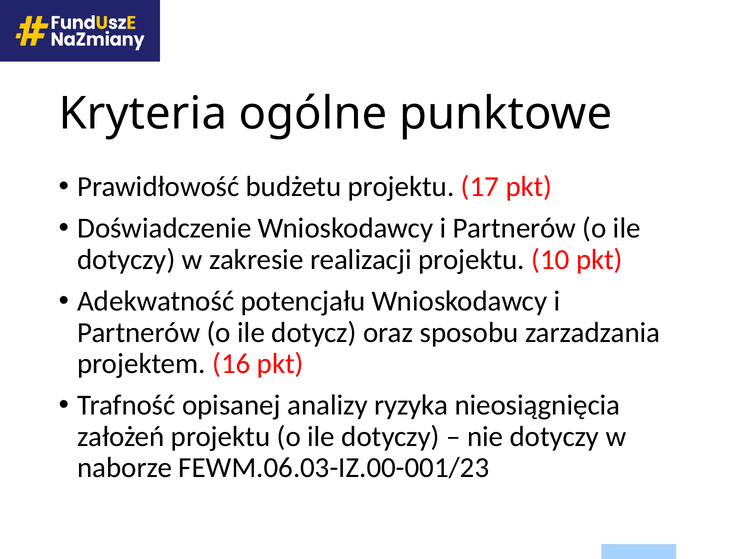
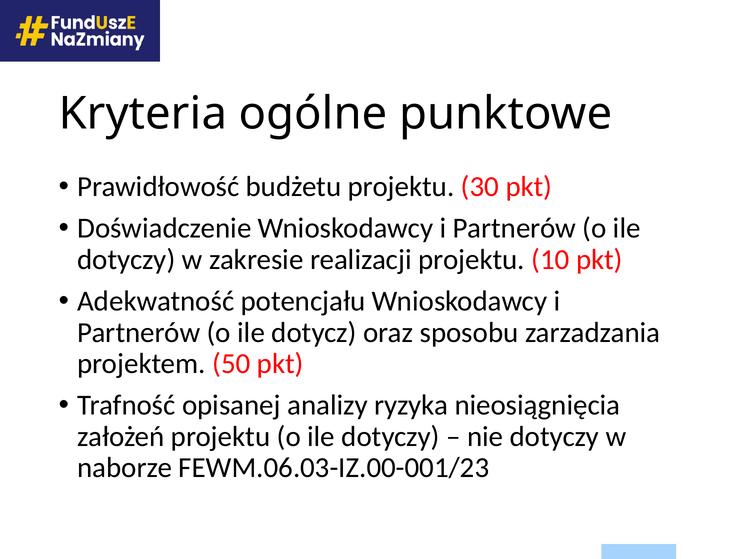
17: 17 -> 30 (480, 187)
16: 16 -> 50 (231, 364)
